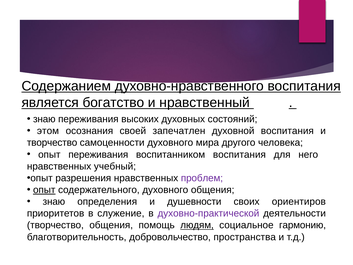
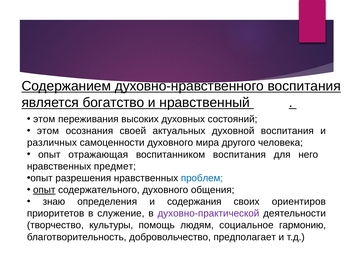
знаю: знаю -> этом (44, 119)
запечатлен: запечатлен -> актуальных (179, 131)
творчество: творчество -> различных (52, 143)
опыт переживания: переживания -> отражающая (98, 154)
учебный: учебный -> предмет (115, 166)
проблем colour: purple -> blue (202, 178)
душевности: душевности -> содержания (194, 201)
творчество общения: общения -> культуры (111, 225)
людям underline: present -> none (197, 225)
пространства: пространства -> предполагает (245, 237)
